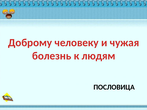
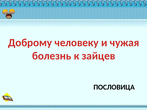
людям: людям -> зайцев (98, 56)
